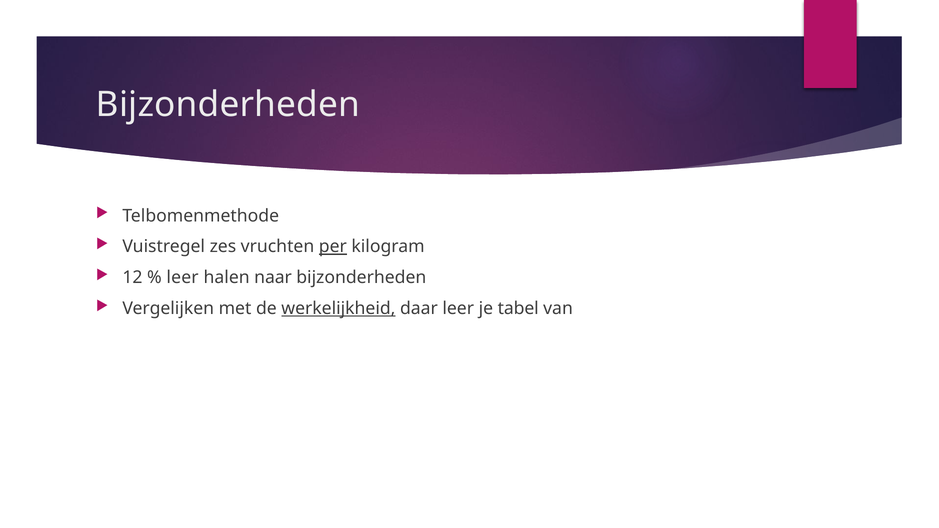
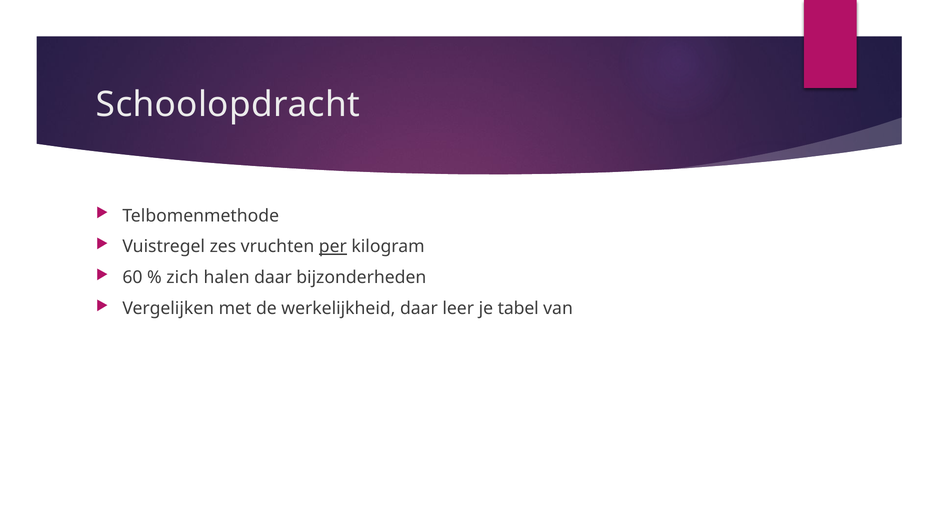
Bijzonderheden: Bijzonderheden -> Schoolopdracht (228, 105)
12: 12 -> 60 (132, 278)
leer: leer -> zich (183, 278)
halen naar: naar -> daar (273, 278)
werkelijkheid underline: present -> none (338, 309)
